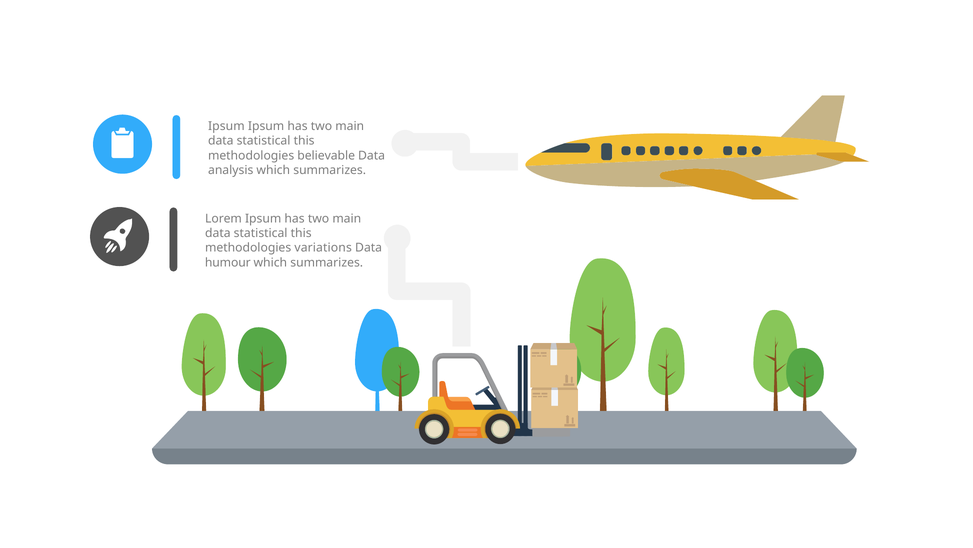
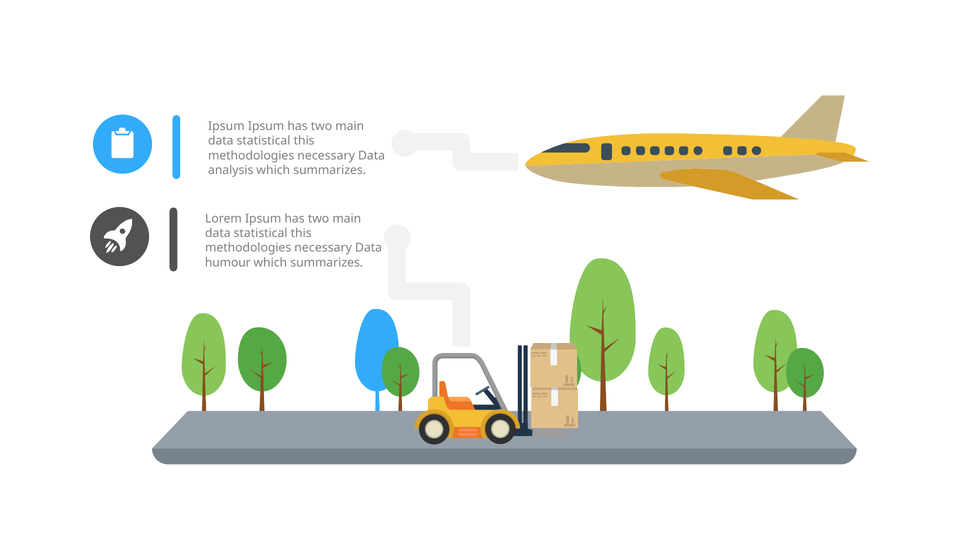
believable: believable -> necessary (326, 155)
variations: variations -> necessary (323, 248)
